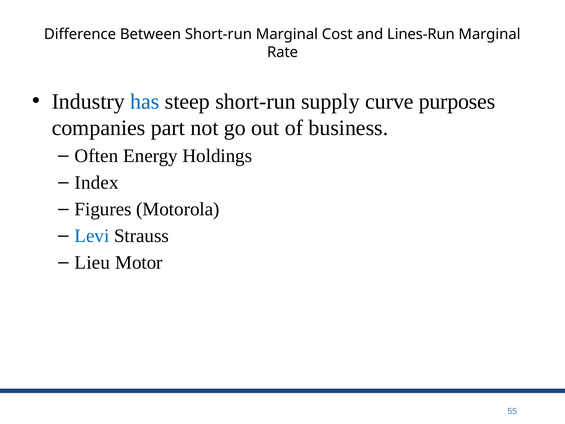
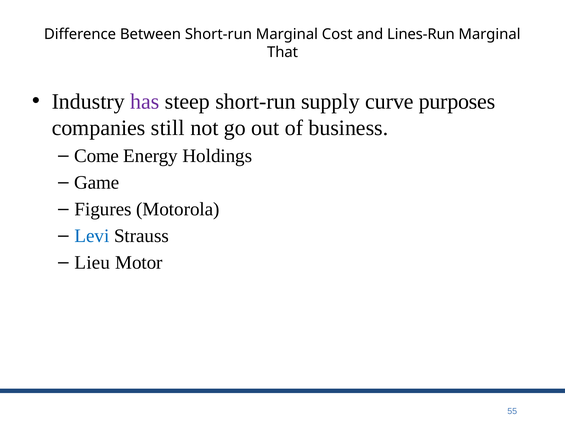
Rate: Rate -> That (283, 52)
has colour: blue -> purple (145, 101)
part: part -> still (168, 128)
Often: Often -> Come (97, 156)
Index: Index -> Game (97, 182)
